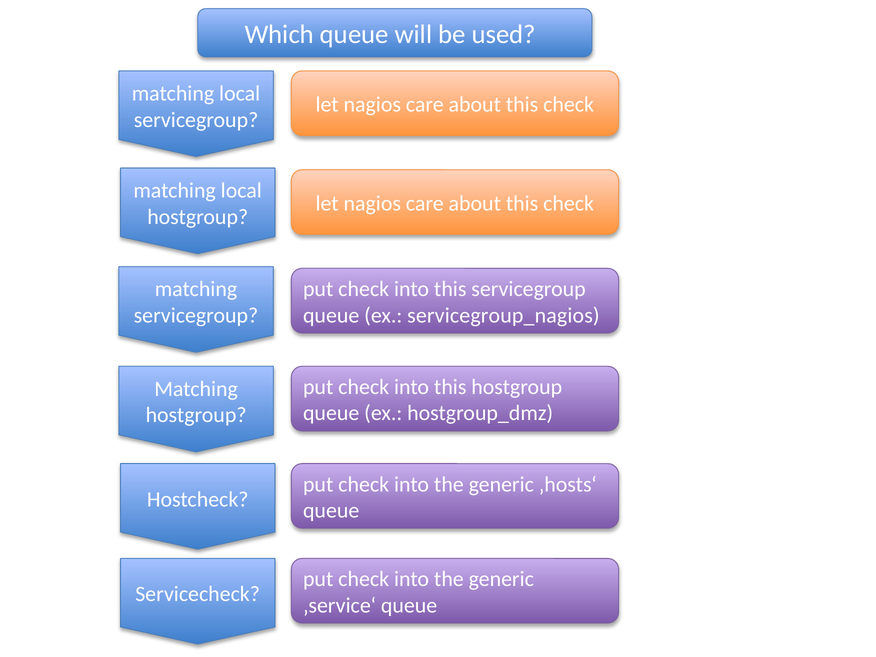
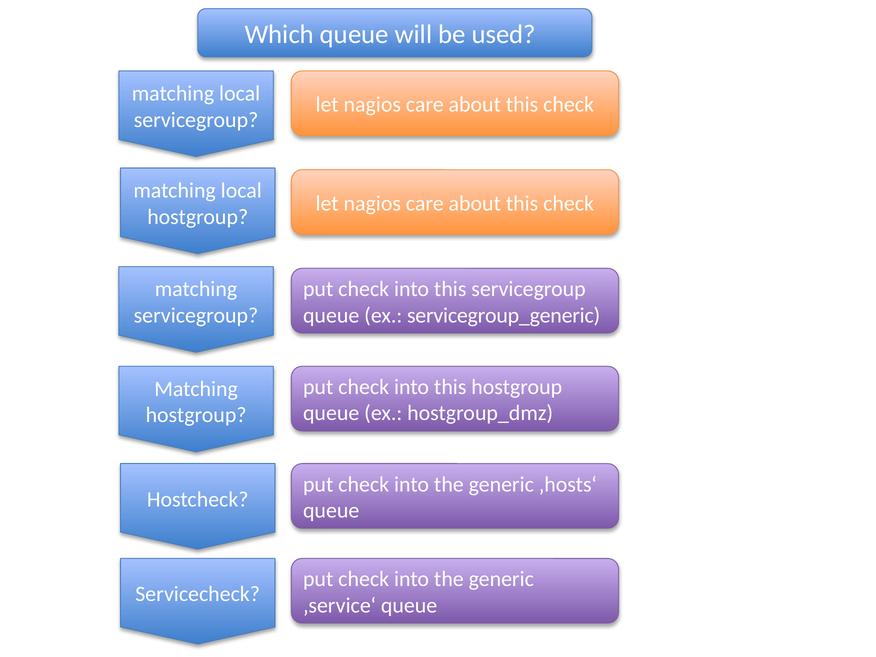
servicegroup_nagios: servicegroup_nagios -> servicegroup_generic (504, 315)
